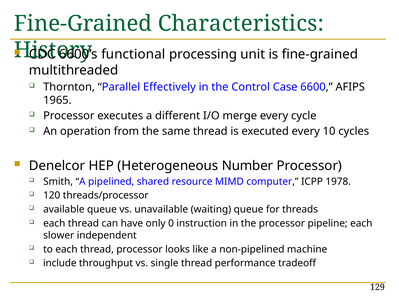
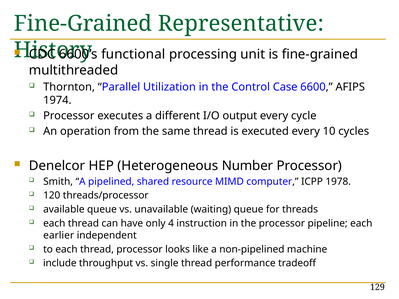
Characteristics: Characteristics -> Representative (241, 23)
Effectively: Effectively -> Utilization (169, 87)
1965: 1965 -> 1974 (57, 100)
merge: merge -> output (240, 116)
0: 0 -> 4 (171, 224)
slower: slower -> earlier (59, 235)
